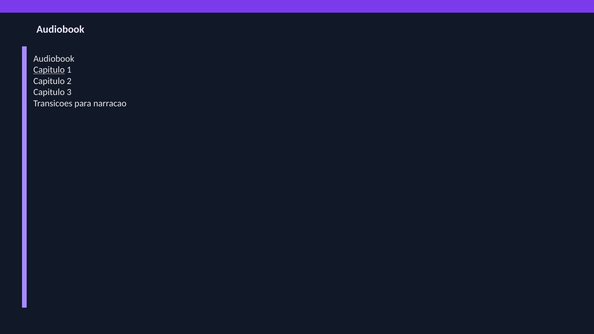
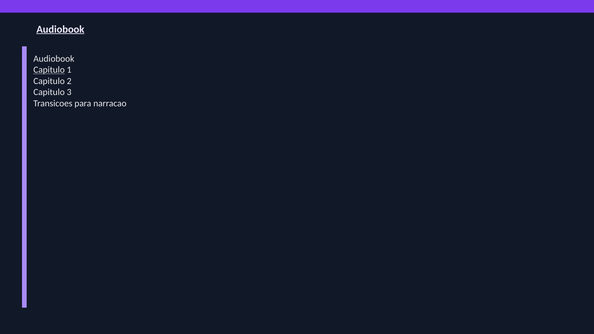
Audiobook underline: none -> present (60, 29)
